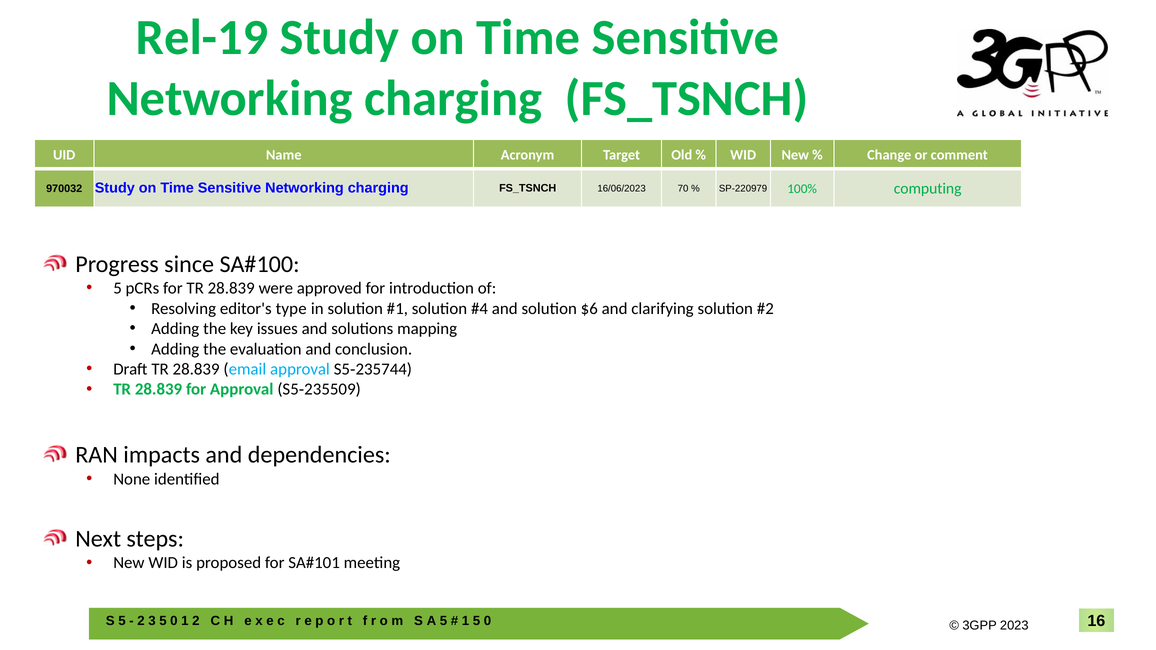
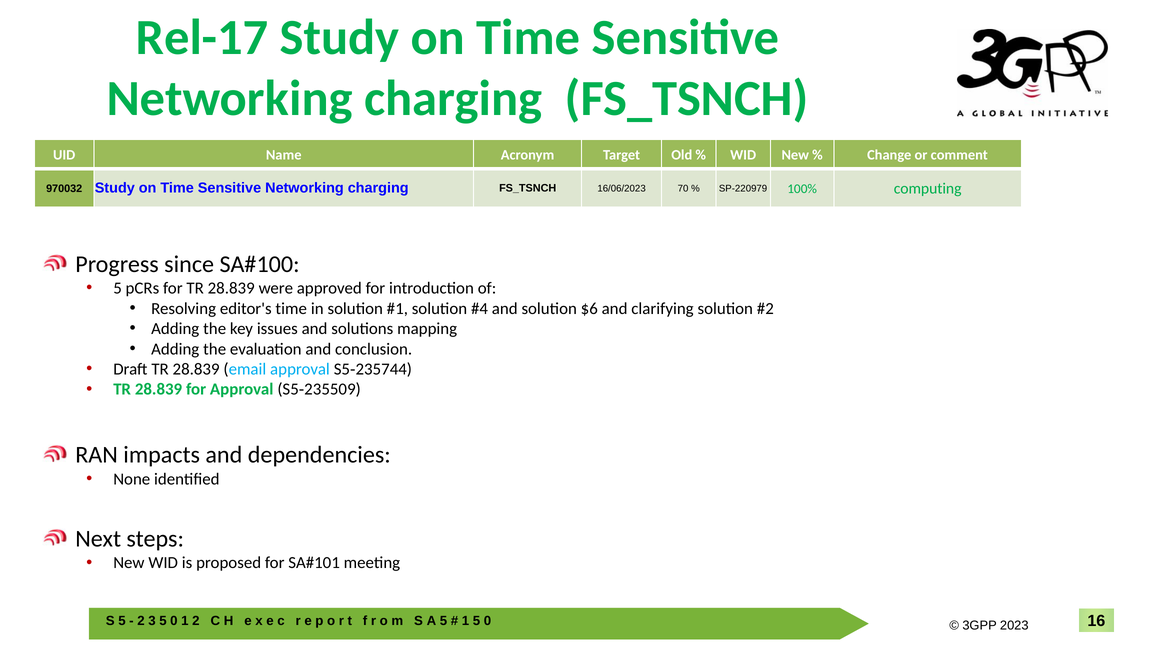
Rel-19: Rel-19 -> Rel-17 (202, 38)
editor's type: type -> time (291, 309)
